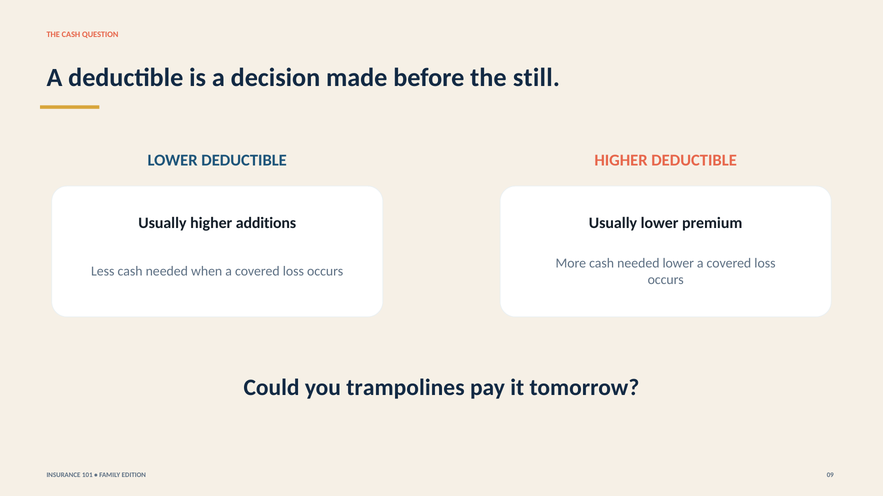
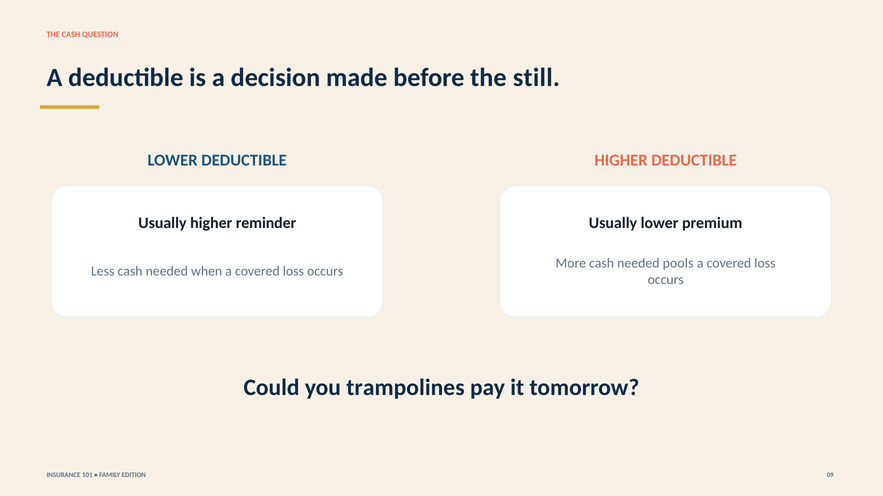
additions: additions -> reminder (266, 223)
needed lower: lower -> pools (678, 263)
